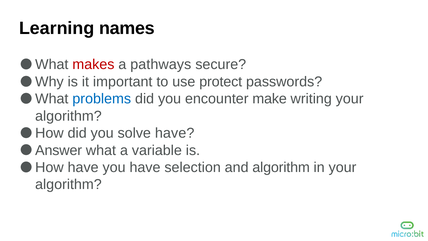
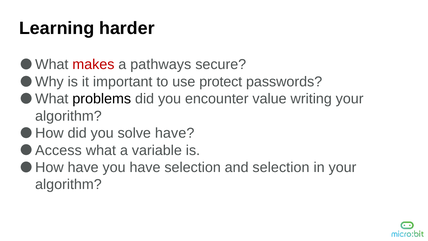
names: names -> harder (127, 28)
problems colour: blue -> black (102, 99)
make: make -> value (270, 99)
Answer: Answer -> Access (58, 150)
and algorithm: algorithm -> selection (281, 167)
